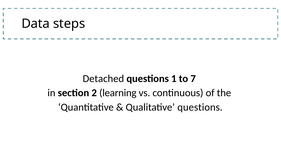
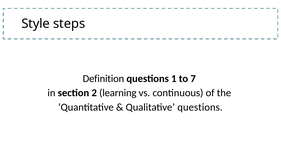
Data: Data -> Style (36, 24)
Detached: Detached -> Definition (103, 79)
